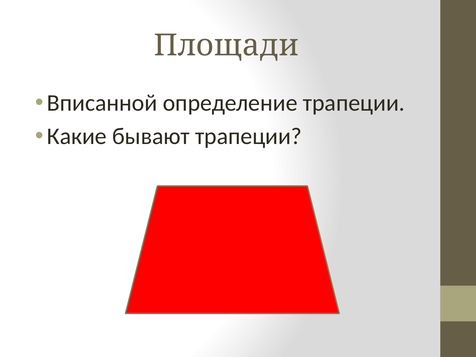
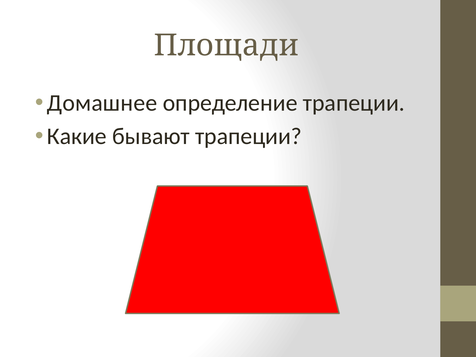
Вписанной: Вписанной -> Домашнее (102, 103)
